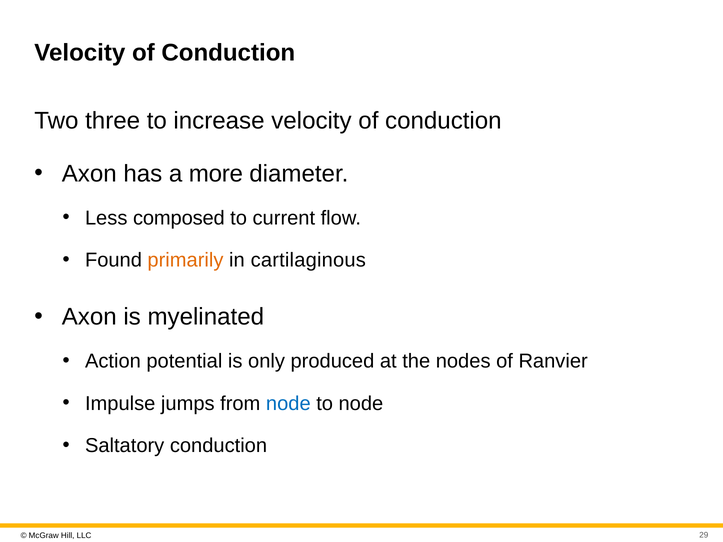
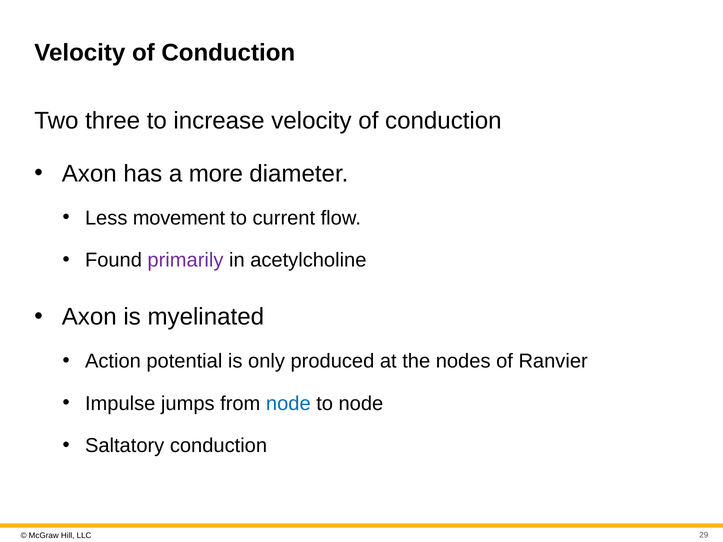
composed: composed -> movement (179, 218)
primarily colour: orange -> purple (185, 260)
cartilaginous: cartilaginous -> acetylcholine (308, 260)
